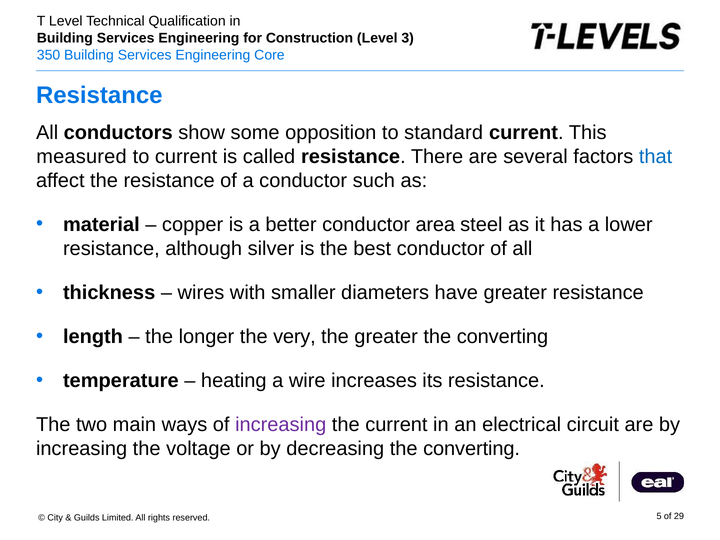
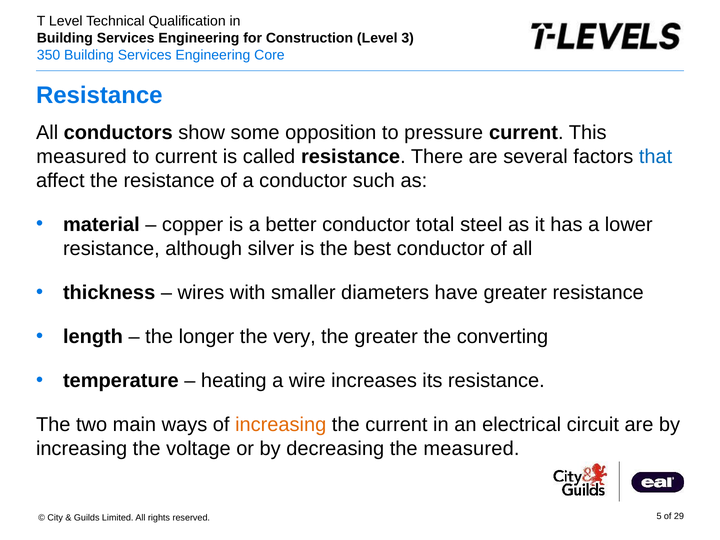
standard: standard -> pressure (444, 132)
area: area -> total (435, 225)
increasing colour: purple -> orange (281, 425)
decreasing the converting: converting -> measured (471, 449)
